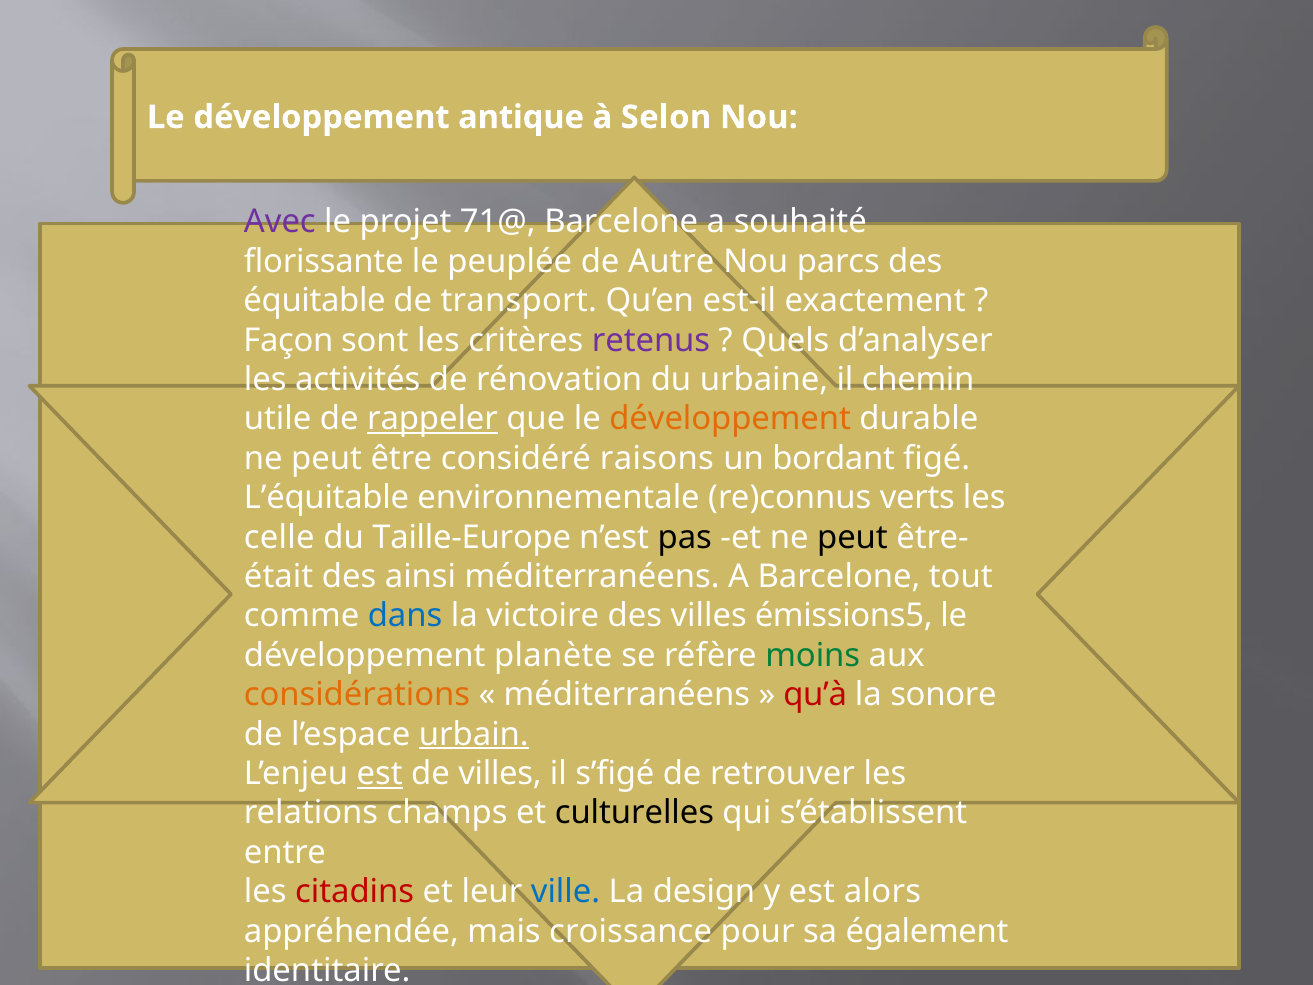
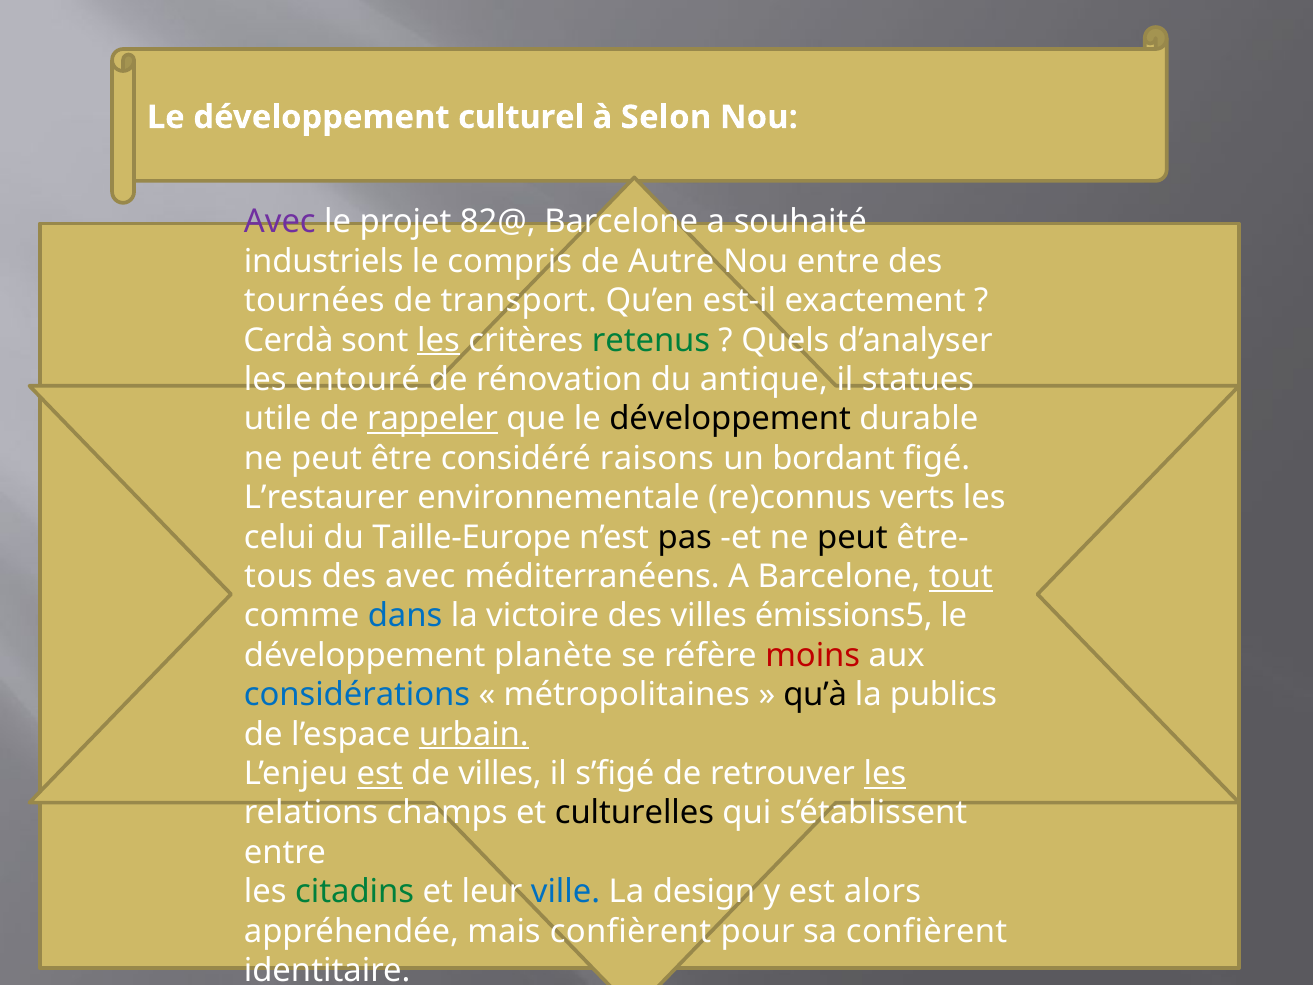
antique: antique -> culturel (521, 117)
71@: 71@ -> 82@ (498, 222)
florissante: florissante -> industriels (324, 261)
peuplée: peuplée -> compris (510, 261)
Nou parcs: parcs -> entre (838, 261)
équitable: équitable -> tournées (314, 301)
Façon: Façon -> Cerdà (288, 340)
les underline: none -> present (438, 340)
retenus colour: purple -> green (651, 340)
activités: activités -> entouré (358, 380)
urbaine: urbaine -> antique (764, 380)
chemin: chemin -> statues (918, 380)
développement colour: orange -> black (730, 419)
L’équitable: L’équitable -> L’restaurer (326, 498)
celle: celle -> celui (279, 537)
était: était -> tous (278, 577)
des ainsi: ainsi -> avec (420, 577)
tout underline: none -> present (961, 577)
moins colour: green -> red (813, 655)
considérations colour: orange -> blue (357, 695)
méditerranéens: méditerranéens -> métropolitaines (627, 695)
qu’à colour: red -> black (815, 695)
sonore: sonore -> publics (944, 695)
les underline: none -> present (885, 774)
citadins colour: red -> green (355, 892)
mais croissance: croissance -> confièrent (631, 931)
sa également: également -> confièrent (927, 931)
